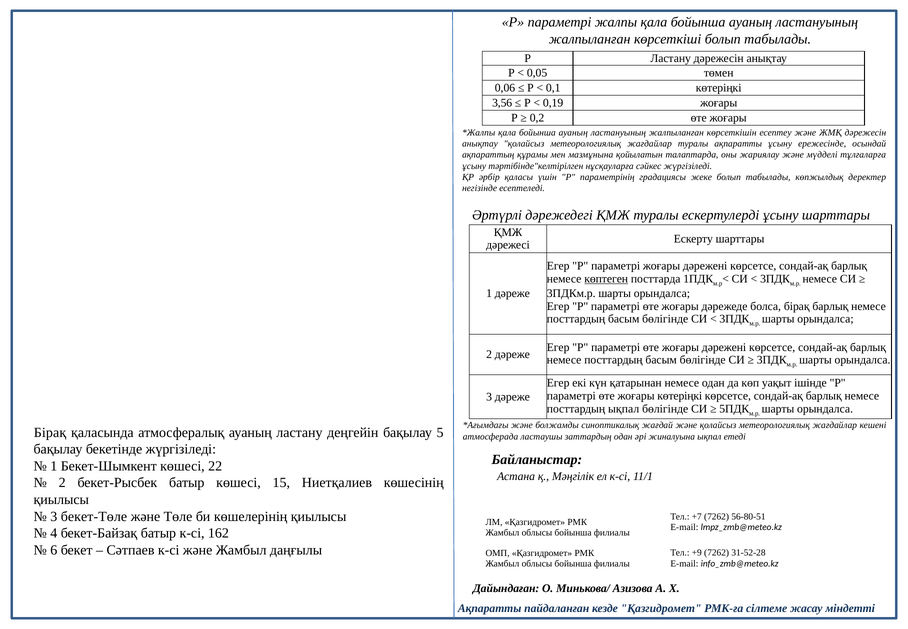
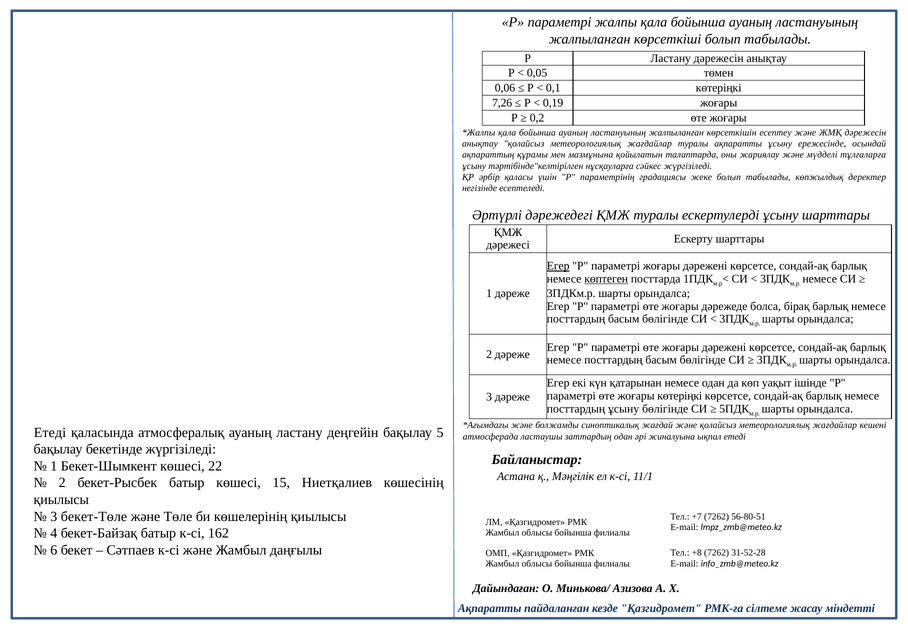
3,56: 3,56 -> 7,26 (502, 103)
Егер underline: none -> present (558, 266)
посттардың ықпал: ықпал -> ұсыну (624, 409)
Бірақ: Бірақ -> Етеді (50, 432)
+9: +9 -> +8 (697, 552)
